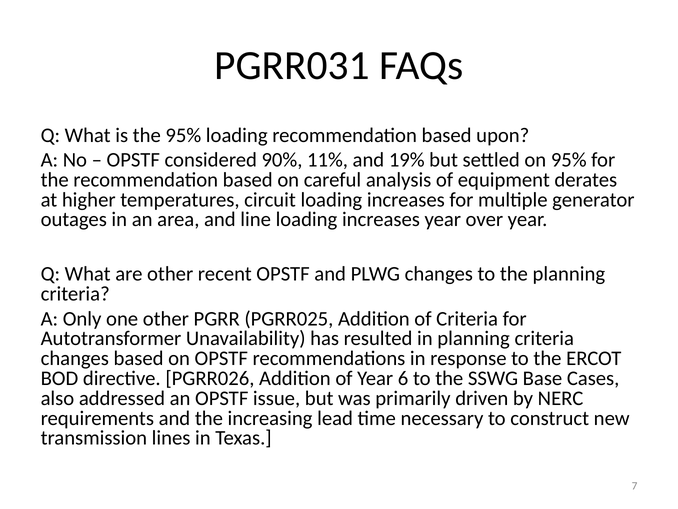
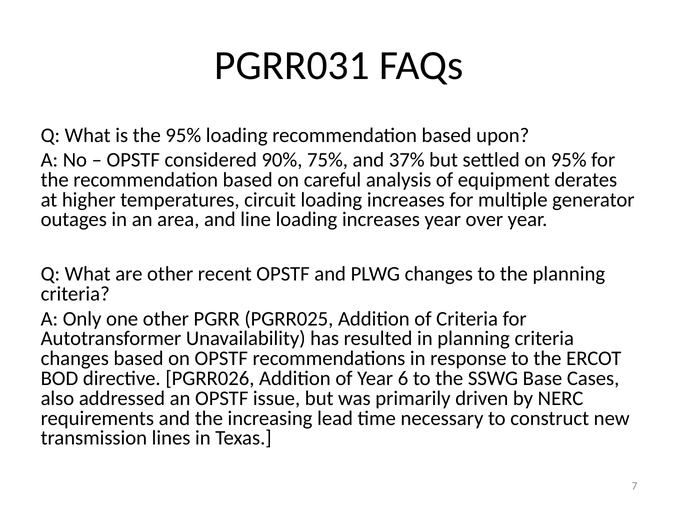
11%: 11% -> 75% (328, 160)
19%: 19% -> 37% (407, 160)
